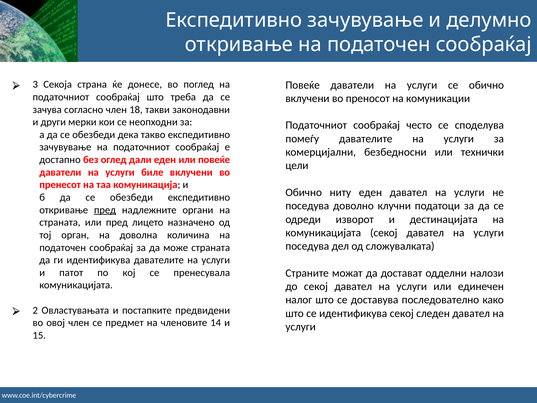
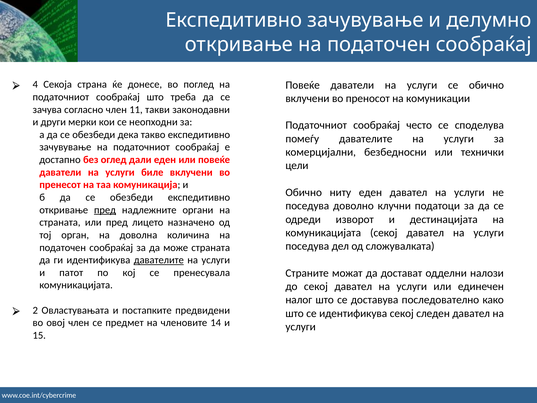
3: 3 -> 4 (35, 84)
18: 18 -> 11 (136, 110)
давателите underline: none -> present (159, 260)
